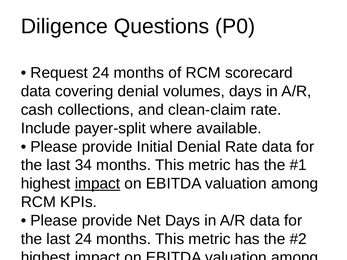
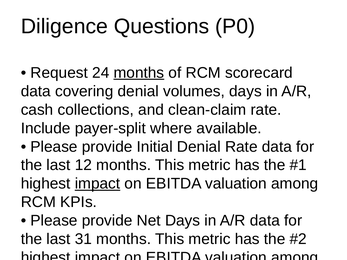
months underline: none -> present (139, 73)
34: 34 -> 12 (83, 165)
last 24: 24 -> 31 (83, 239)
